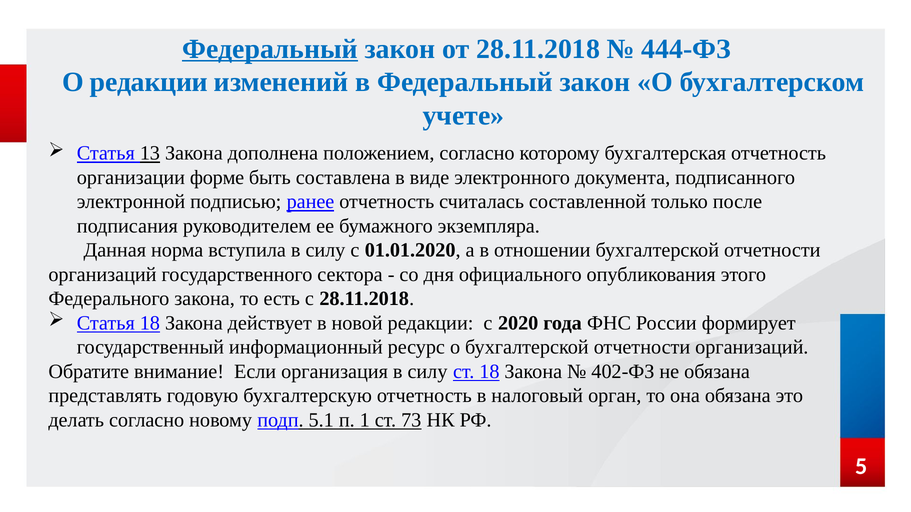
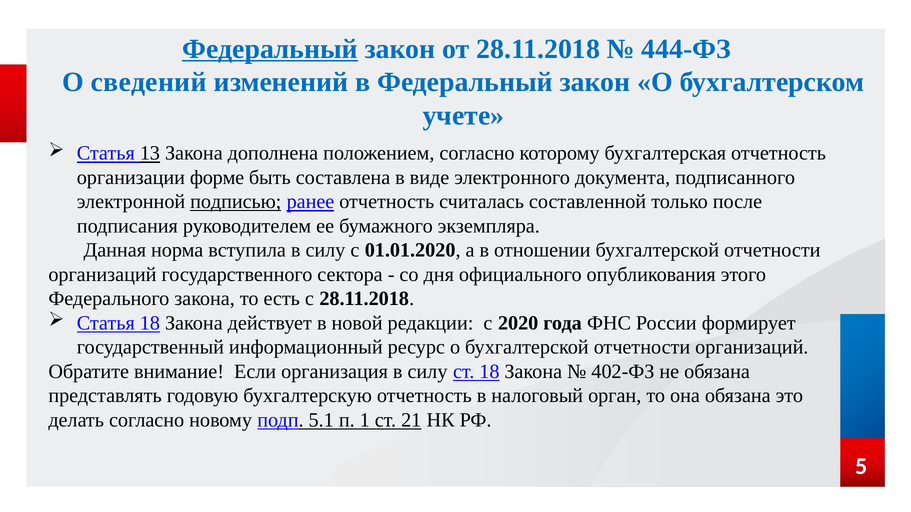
О редакции: редакции -> сведений (149, 82)
подписью underline: none -> present (236, 202)
73: 73 -> 21 (411, 420)
